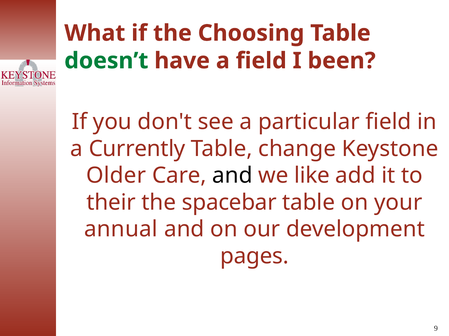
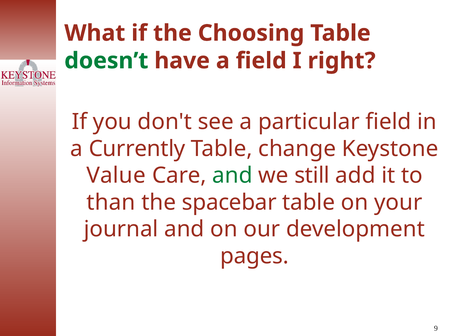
been: been -> right (342, 61)
Older: Older -> Value (116, 176)
and colour: black -> green (232, 176)
like: like -> still (312, 176)
their: their -> than (111, 203)
annual: annual -> journal (121, 230)
